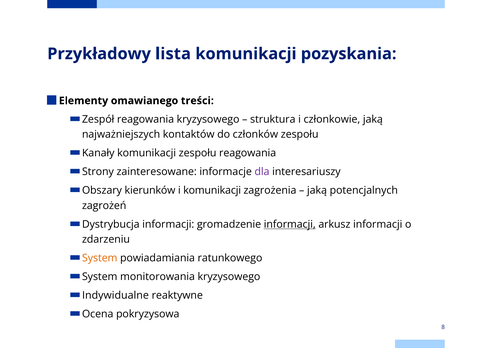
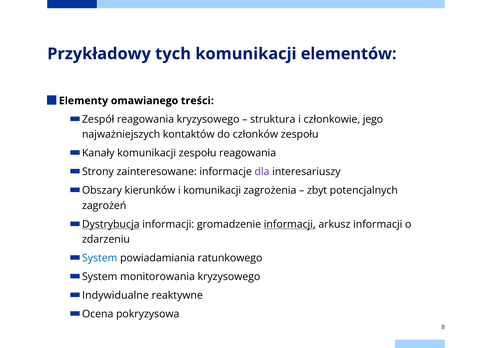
lista: lista -> tych (173, 54)
pozyskania: pozyskania -> elementów (349, 54)
członkowie jaką: jaką -> jego (373, 119)
jaką: jaką -> zbyt (317, 190)
Dystrybucja underline: none -> present (111, 224)
System colour: orange -> blue (100, 258)
